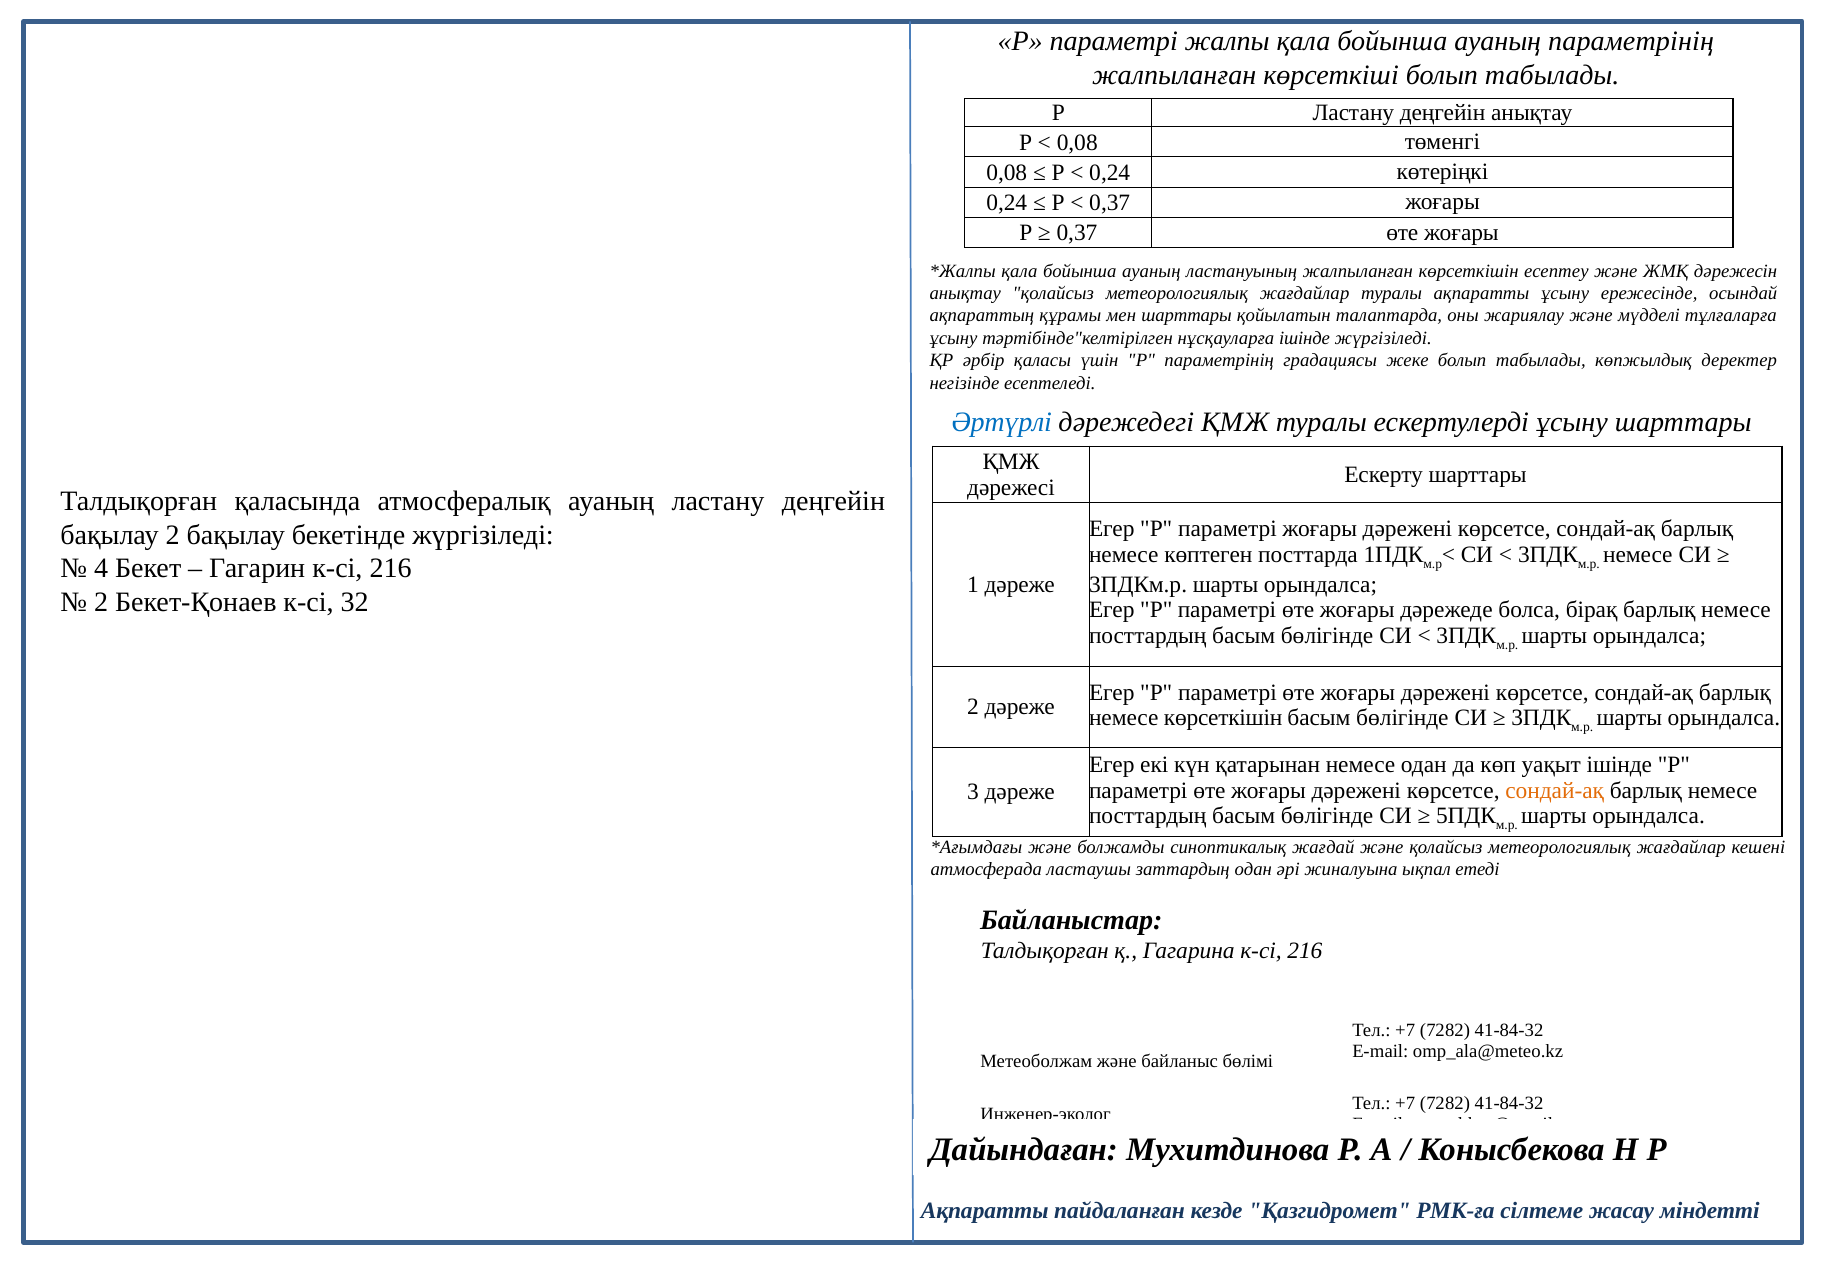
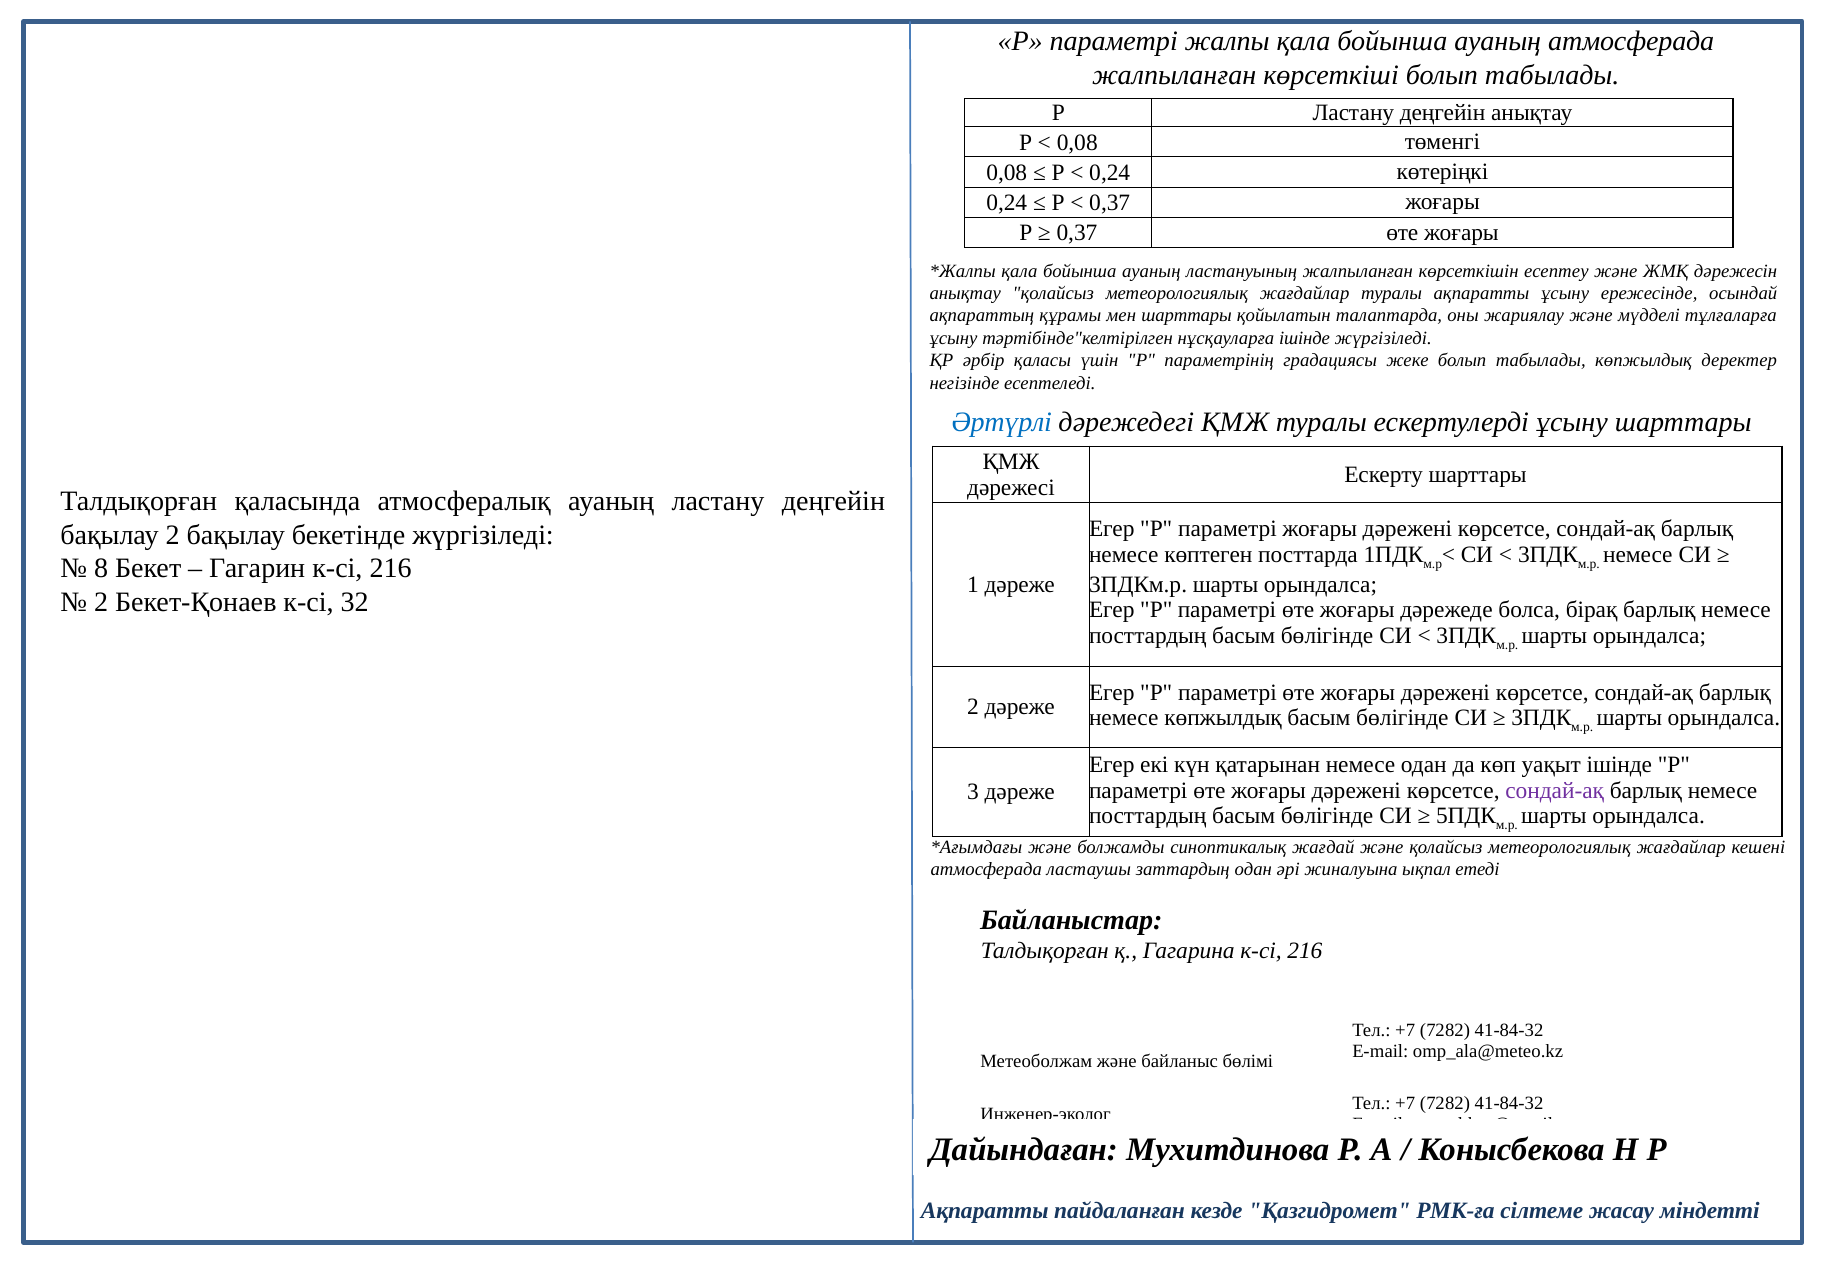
ауаның параметрінің: параметрінің -> атмосферада (1631, 41)
4: 4 -> 8 (101, 569)
немесе көрсеткішін: көрсеткішін -> көпжылдық (1223, 718)
сондай-ақ colour: orange -> purple (1555, 790)
